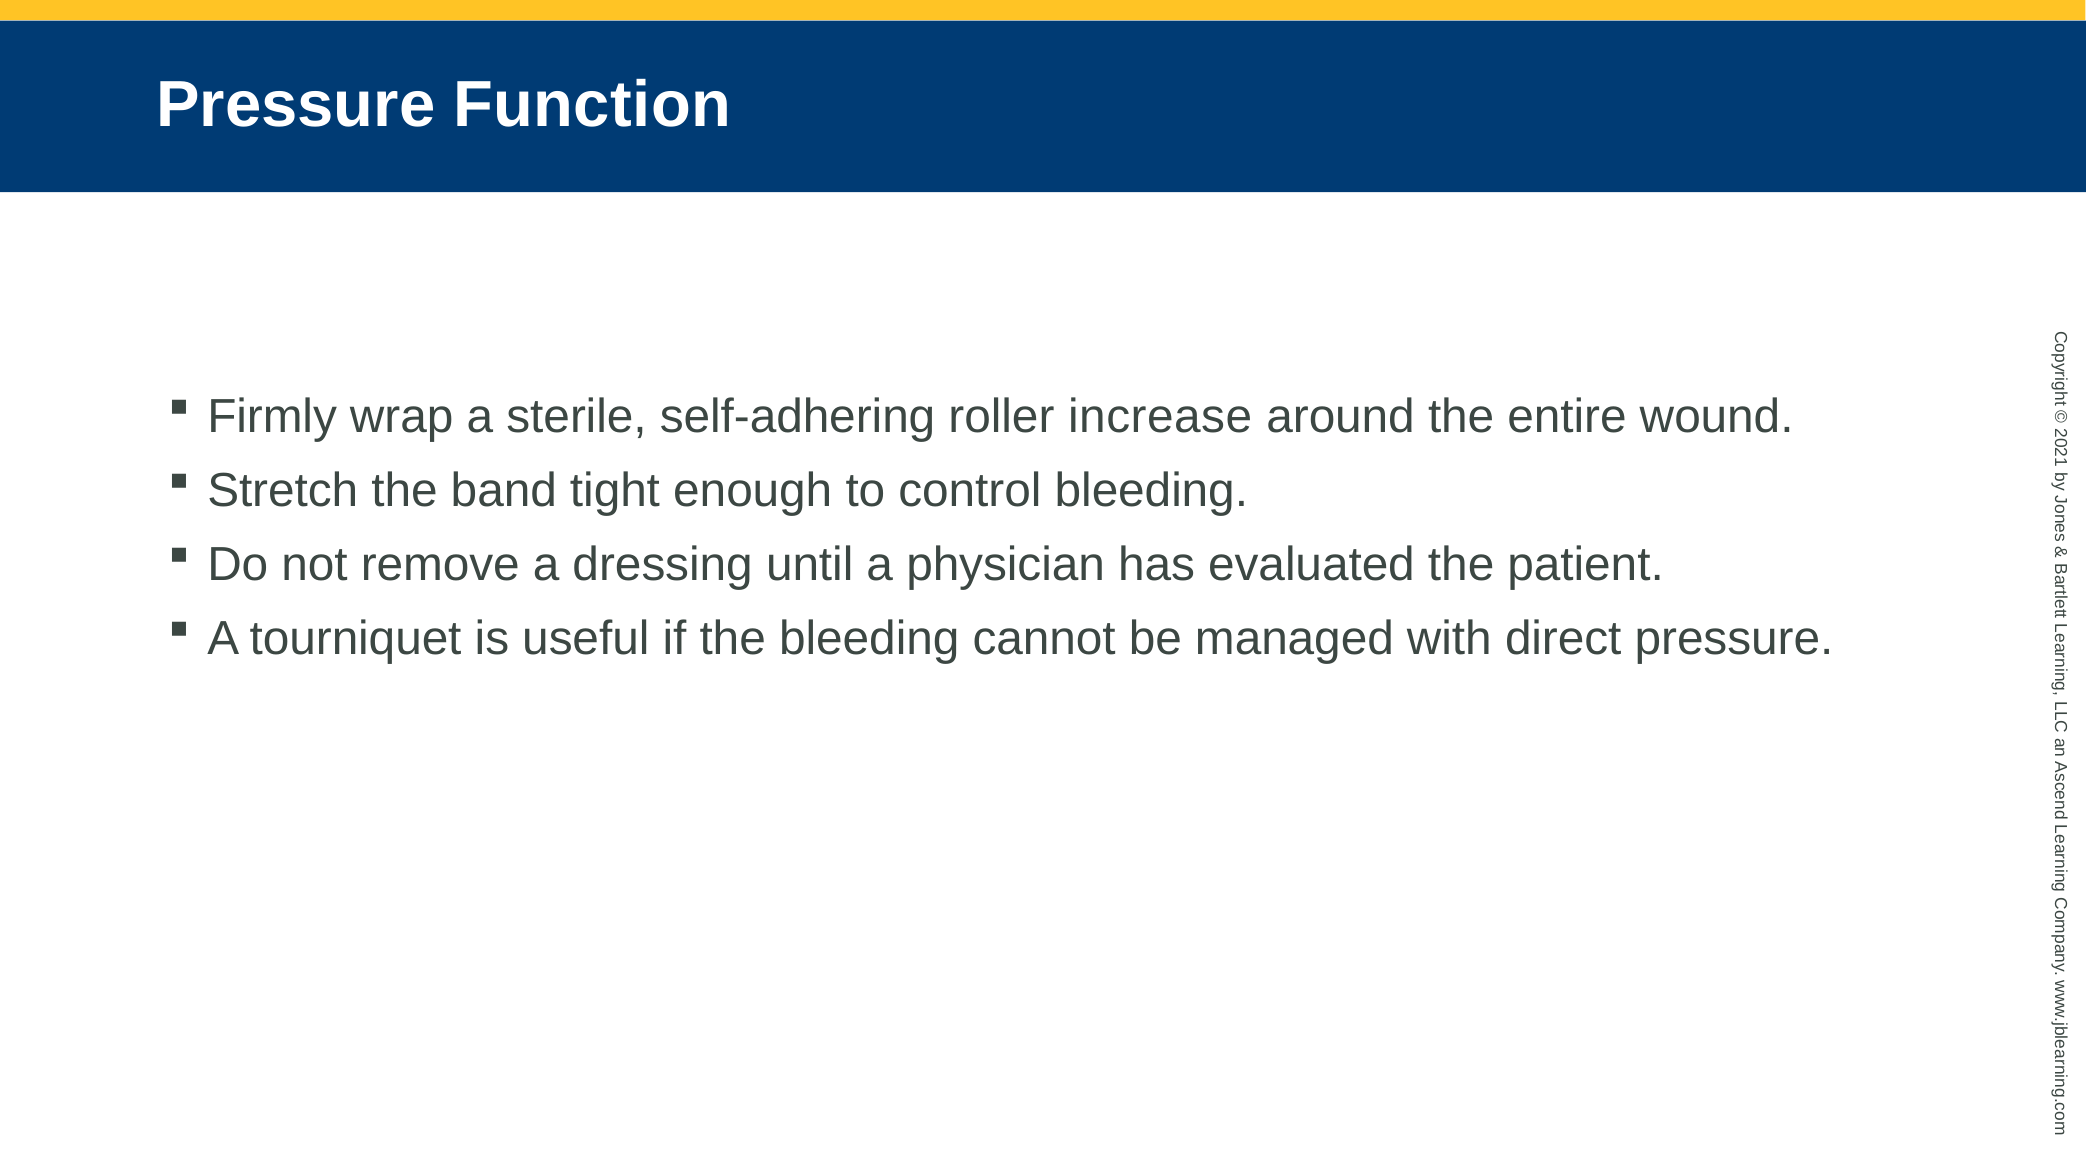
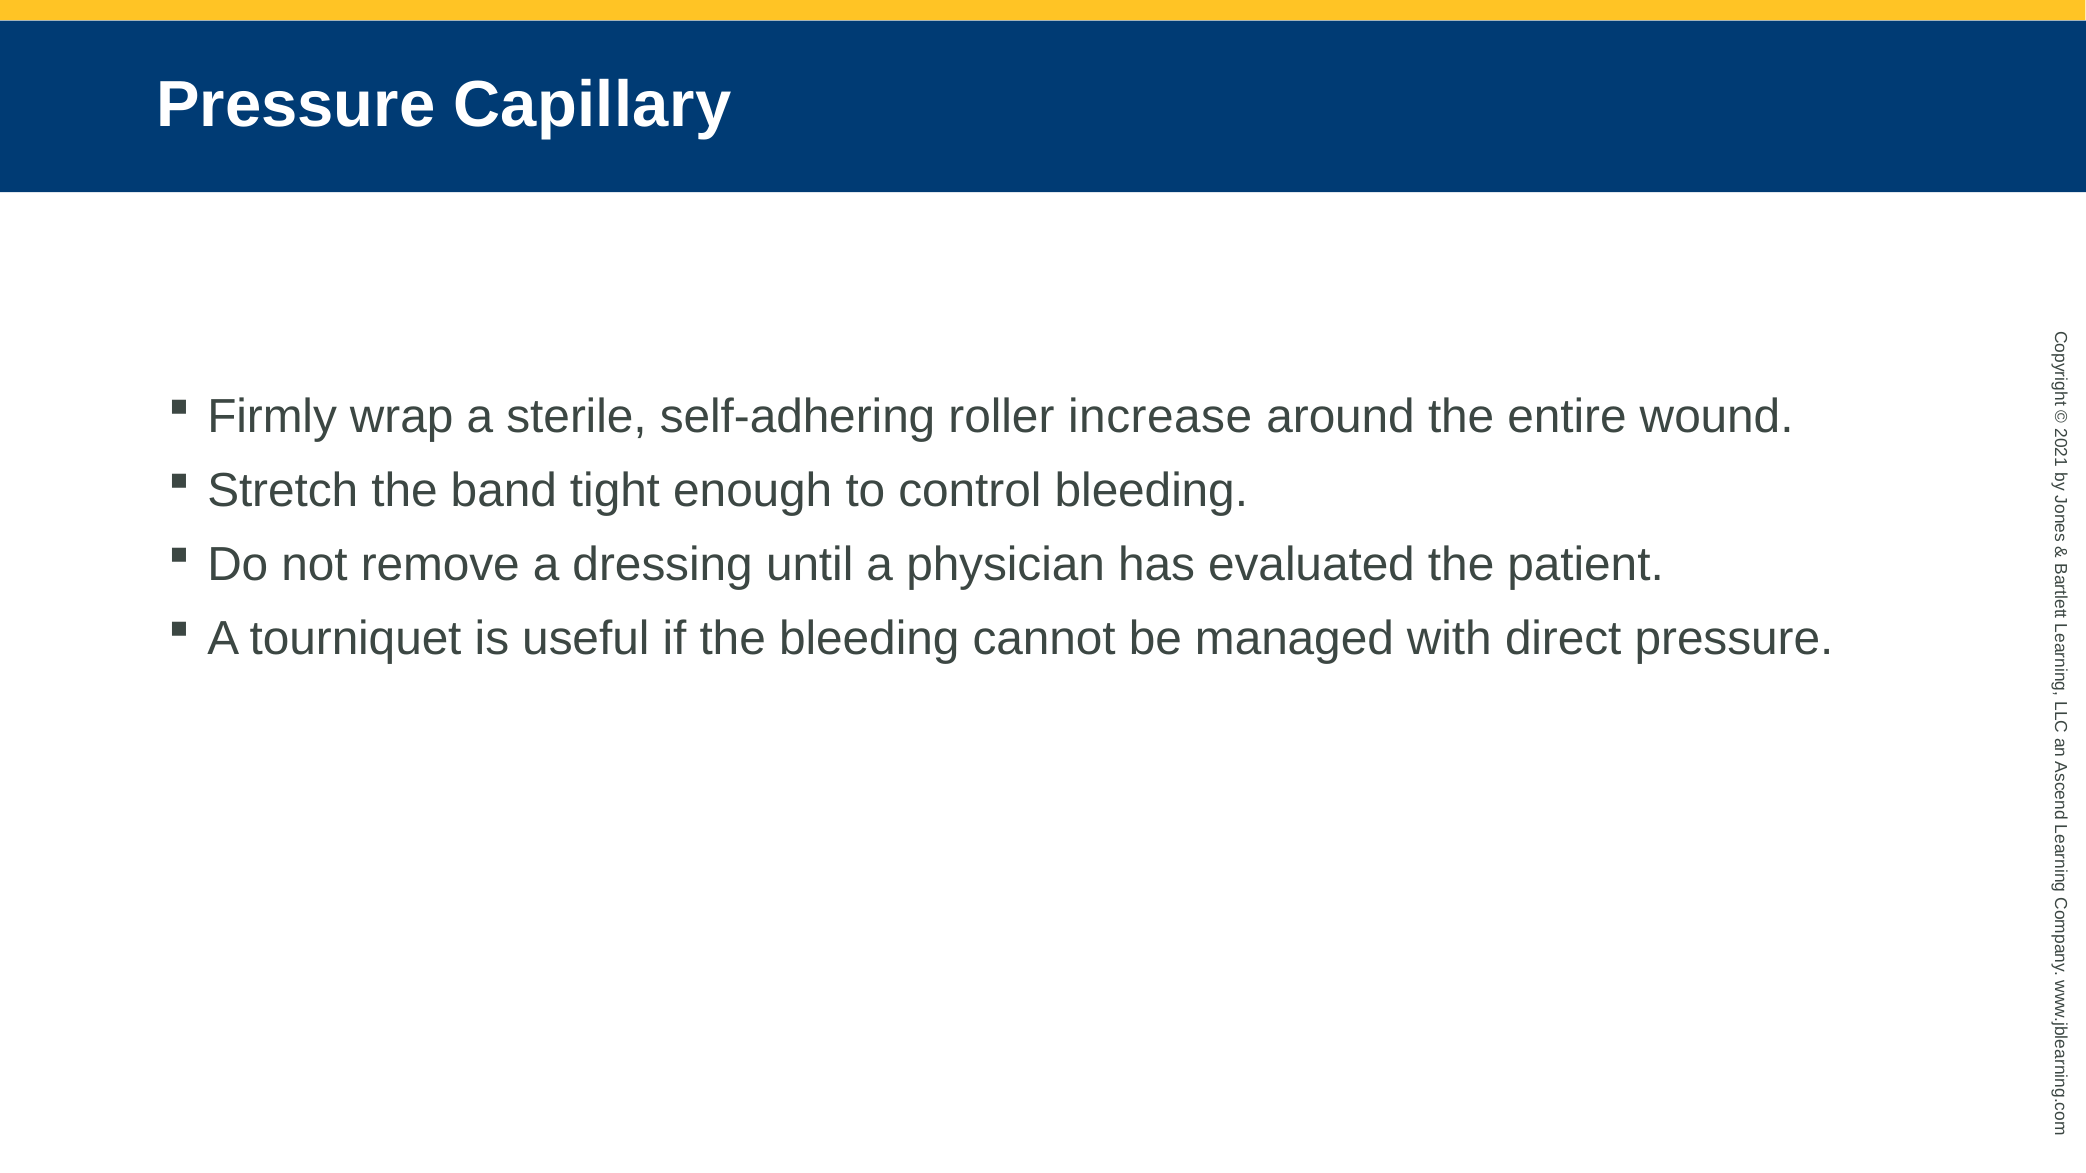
Function: Function -> Capillary (592, 105)
